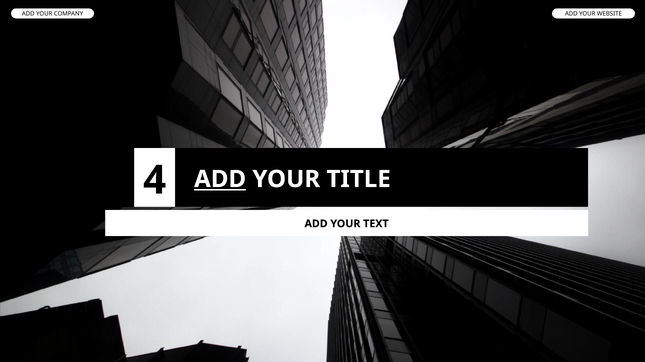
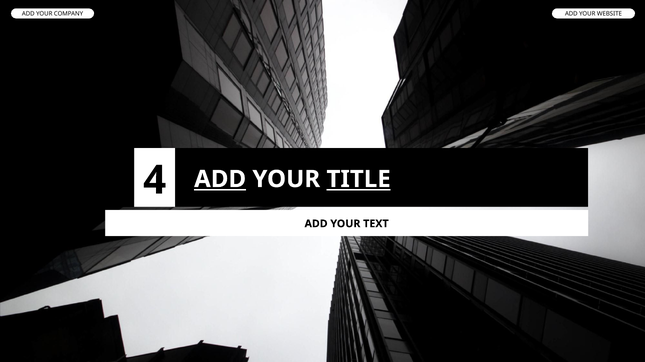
TITLE underline: none -> present (359, 179)
